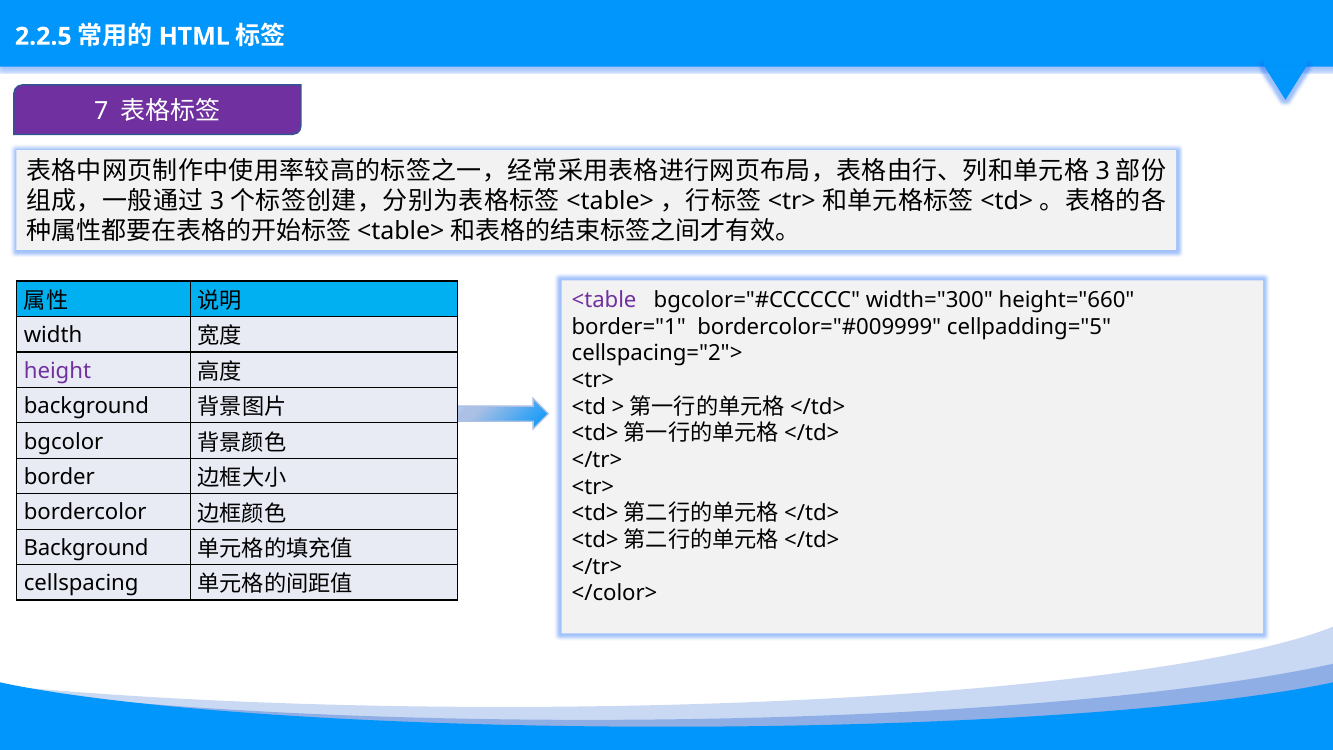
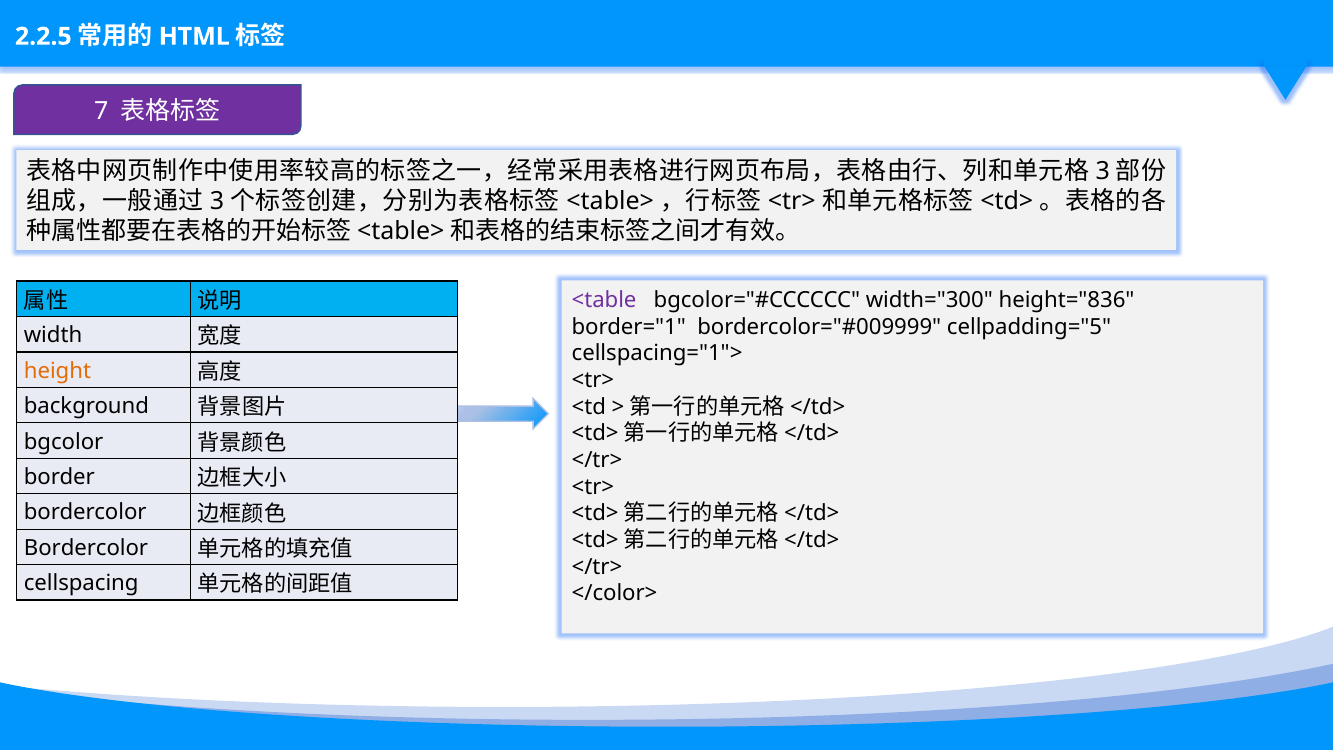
height="660: height="660 -> height="836 (1067, 300)
cellspacing="2">: cellspacing="2"> -> cellspacing="1"> (657, 353)
height colour: purple -> orange (57, 371)
Background: Background -> Bordercolor (86, 548)
